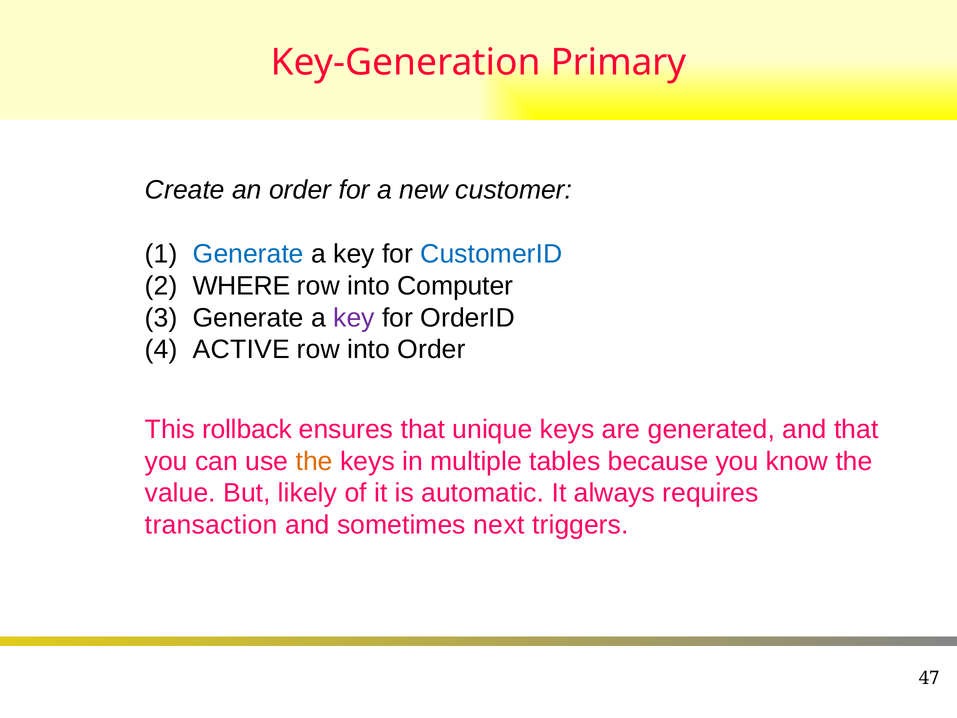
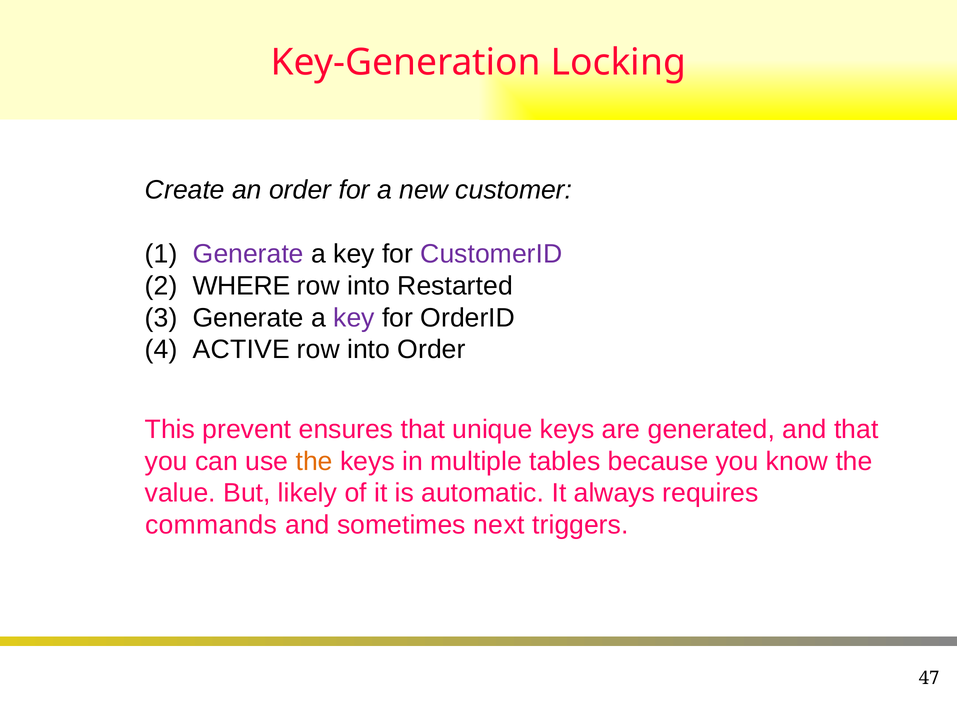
Primary: Primary -> Locking (618, 62)
Generate colour: blue -> purple (248, 254)
CustomerID colour: blue -> purple (491, 254)
Computer: Computer -> Restarted (455, 286)
rollback: rollback -> prevent (247, 429)
transaction: transaction -> commands (211, 525)
